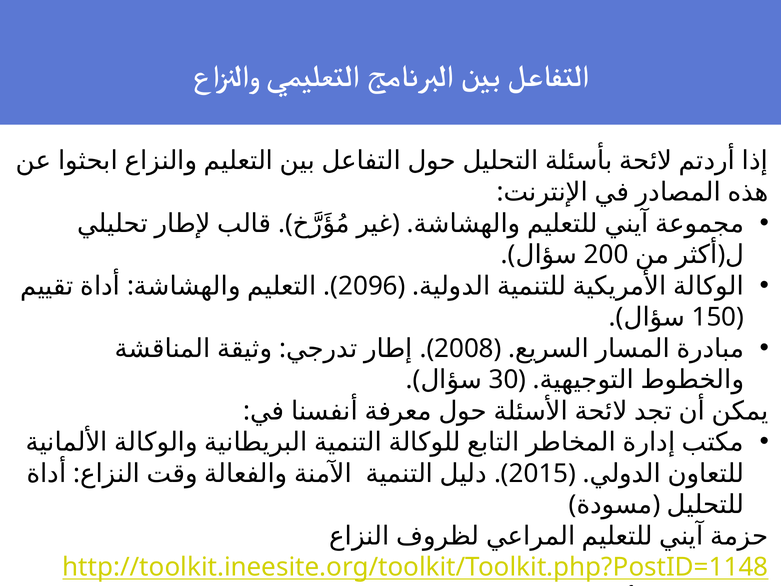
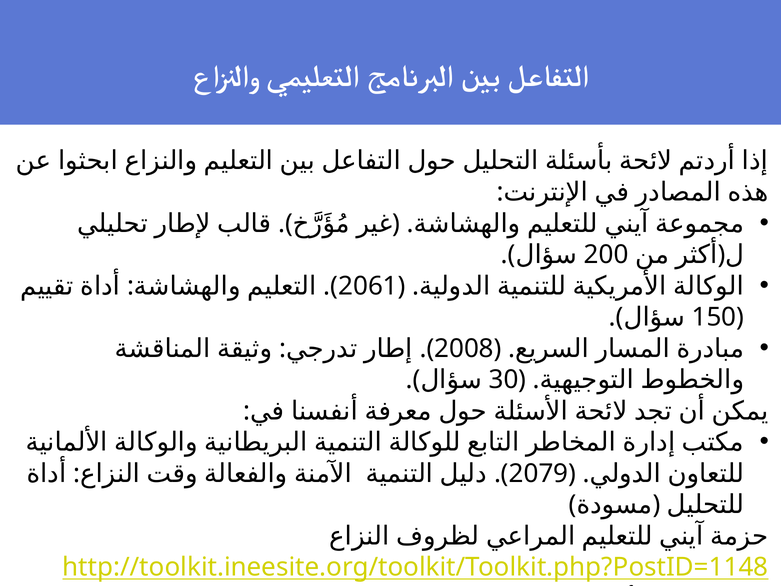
2096: 2096 -> 2061 (368, 286)
2015: 2015 -> 2079 (539, 473)
